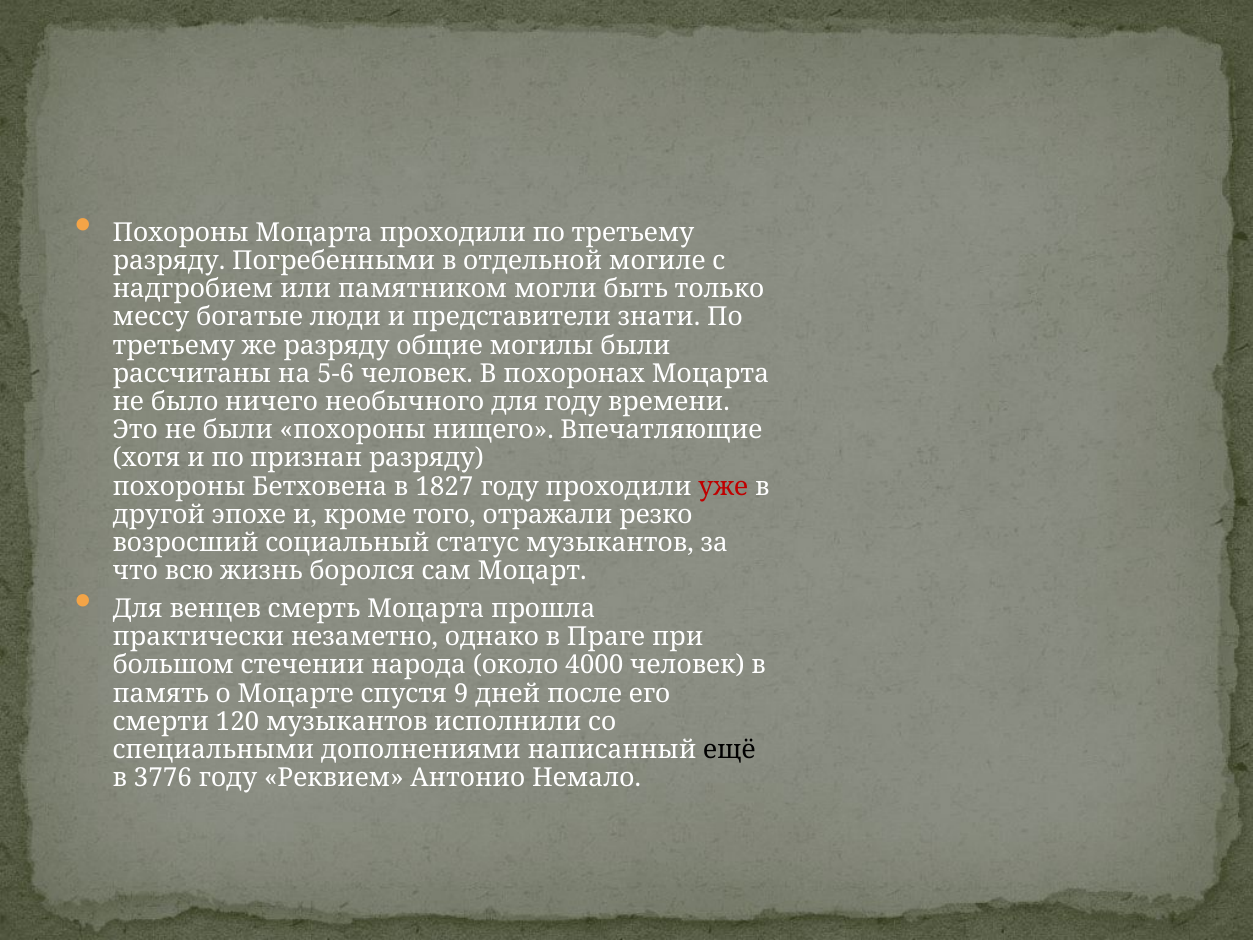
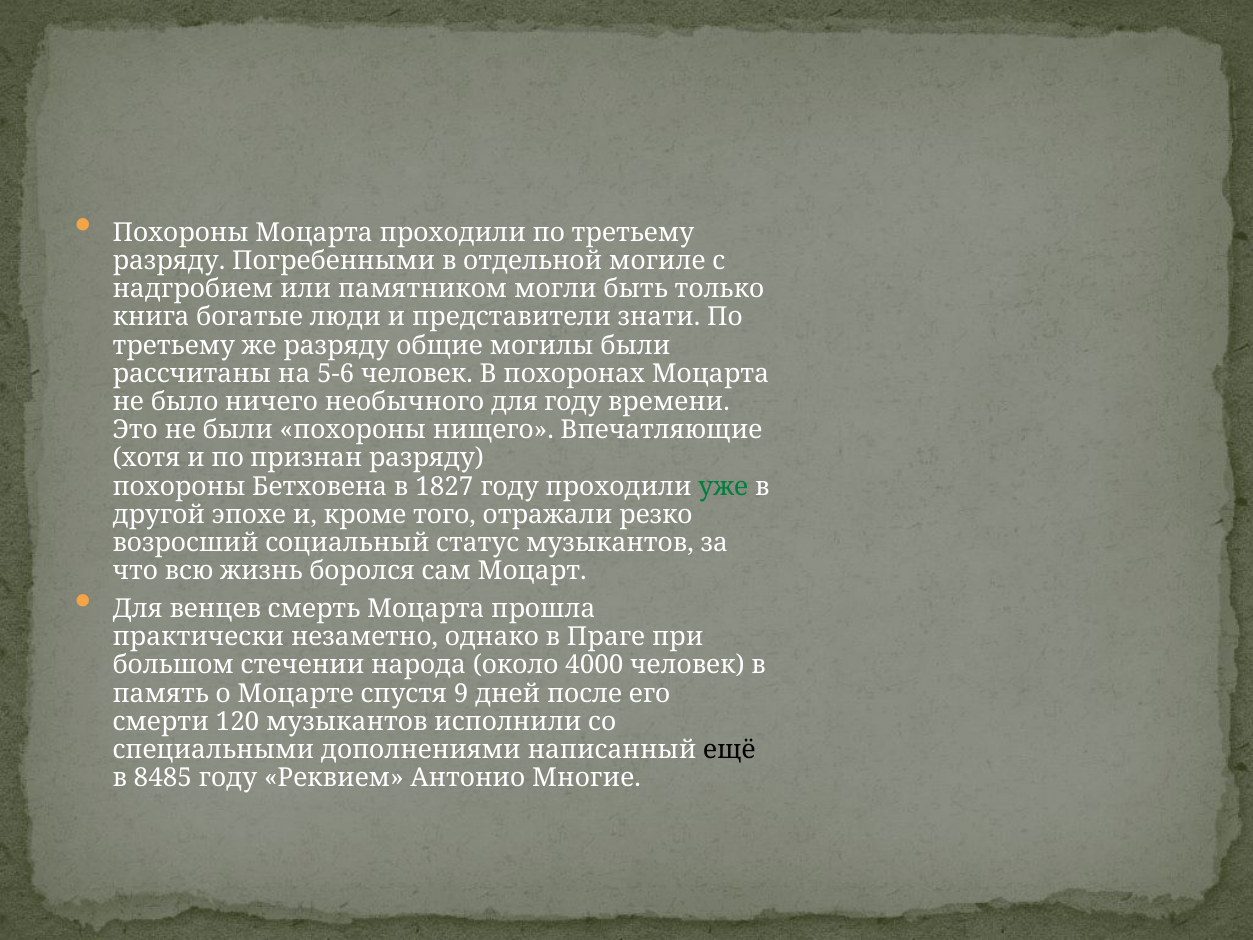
мессу: мессу -> книга (151, 317)
уже colour: red -> green (723, 486)
3776: 3776 -> 8485 (163, 778)
Немало: Немало -> Многие (586, 778)
